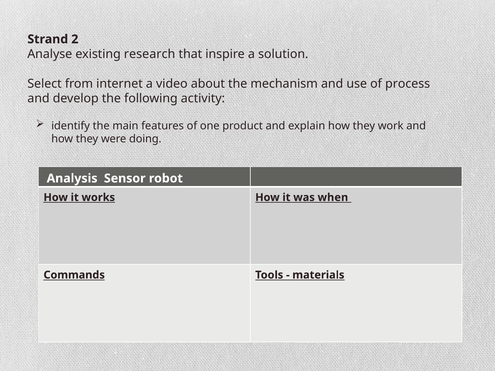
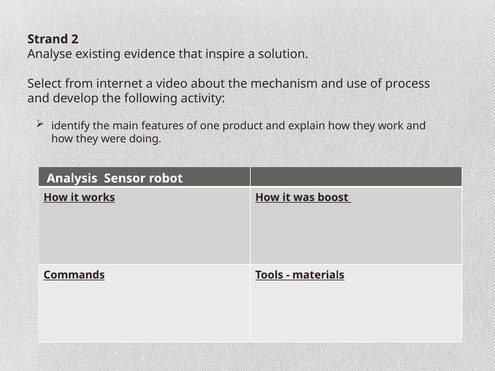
research: research -> evidence (150, 54)
when: when -> boost (333, 198)
